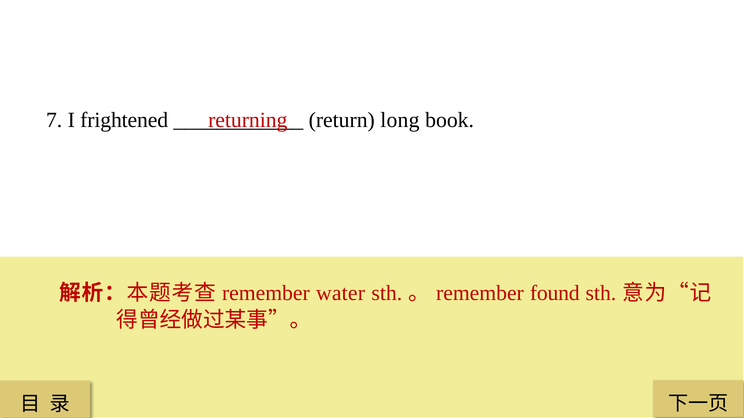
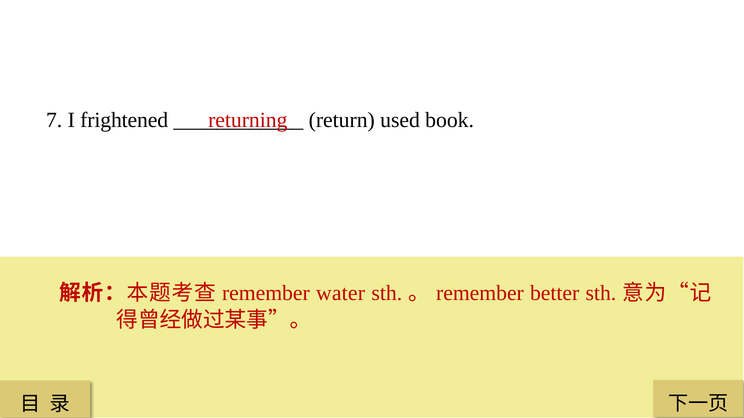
long: long -> used (400, 120)
found: found -> better (555, 293)
